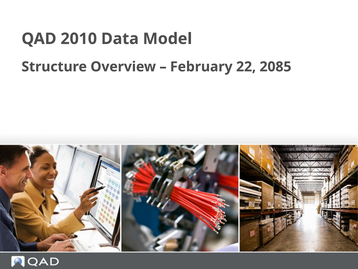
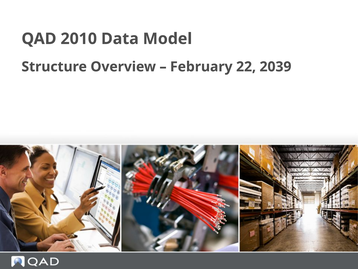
2085: 2085 -> 2039 (275, 67)
